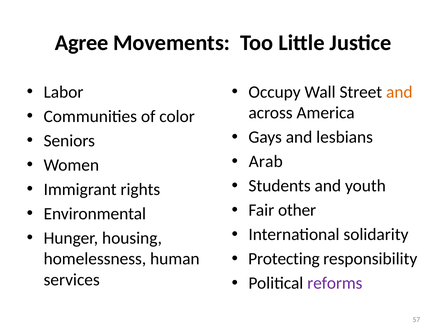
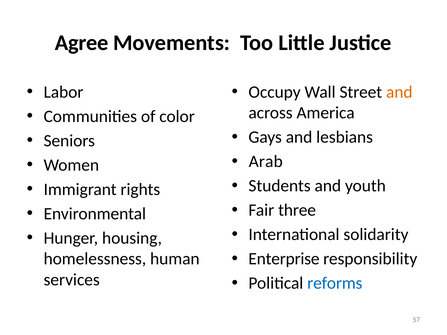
other: other -> three (297, 210)
Protecting: Protecting -> Enterprise (284, 259)
reforms colour: purple -> blue (335, 283)
